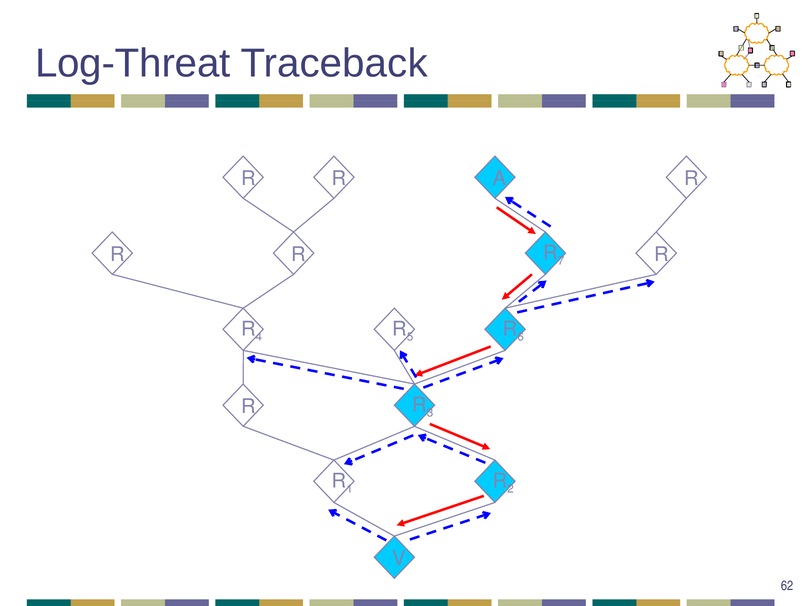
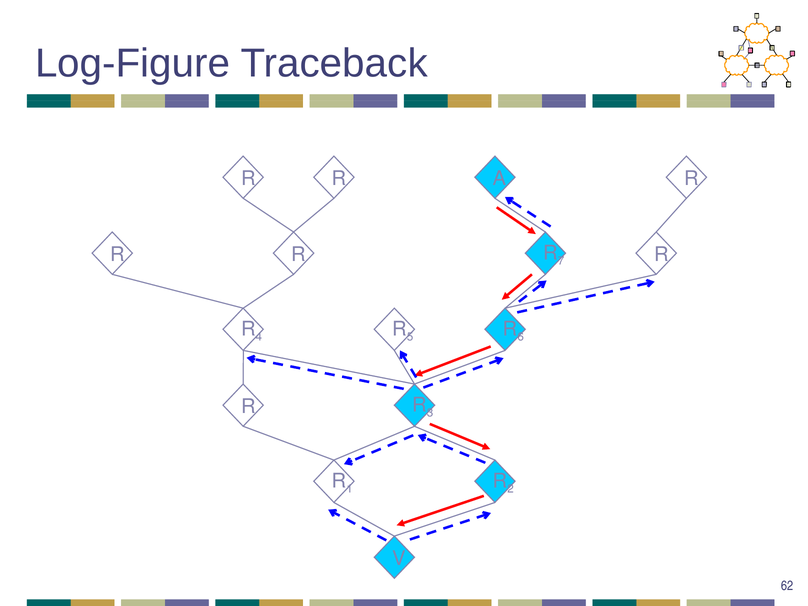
Log-Threat: Log-Threat -> Log-Figure (133, 63)
